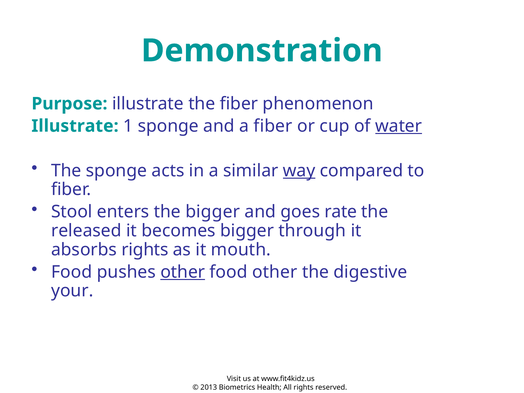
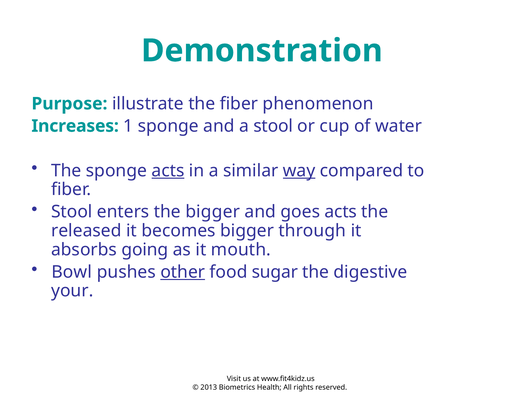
Illustrate: Illustrate -> Increases (75, 126)
a fiber: fiber -> stool (273, 126)
water underline: present -> none (399, 126)
acts underline: none -> present (168, 171)
goes rate: rate -> acts (341, 212)
absorbs rights: rights -> going (145, 250)
Food: Food -> Bowl (72, 272)
food other: other -> sugar (275, 272)
